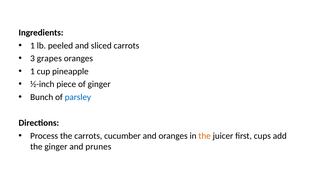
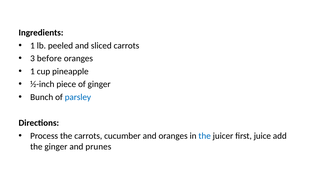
grapes: grapes -> before (49, 59)
the colour: orange -> blue (205, 136)
cups: cups -> juice (262, 136)
